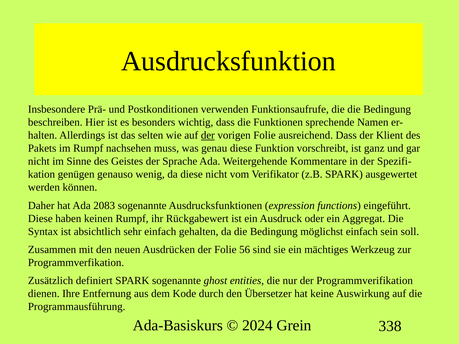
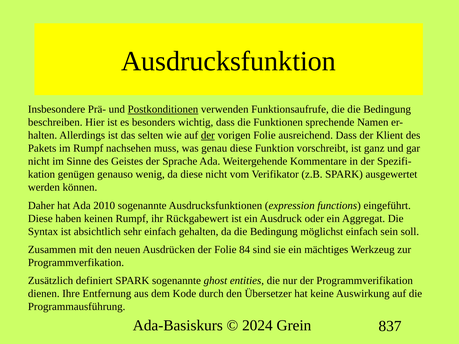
Postkonditionen underline: none -> present (163, 109)
2083: 2083 -> 2010 (104, 206)
56: 56 -> 84 (245, 250)
338: 338 -> 837 (390, 326)
